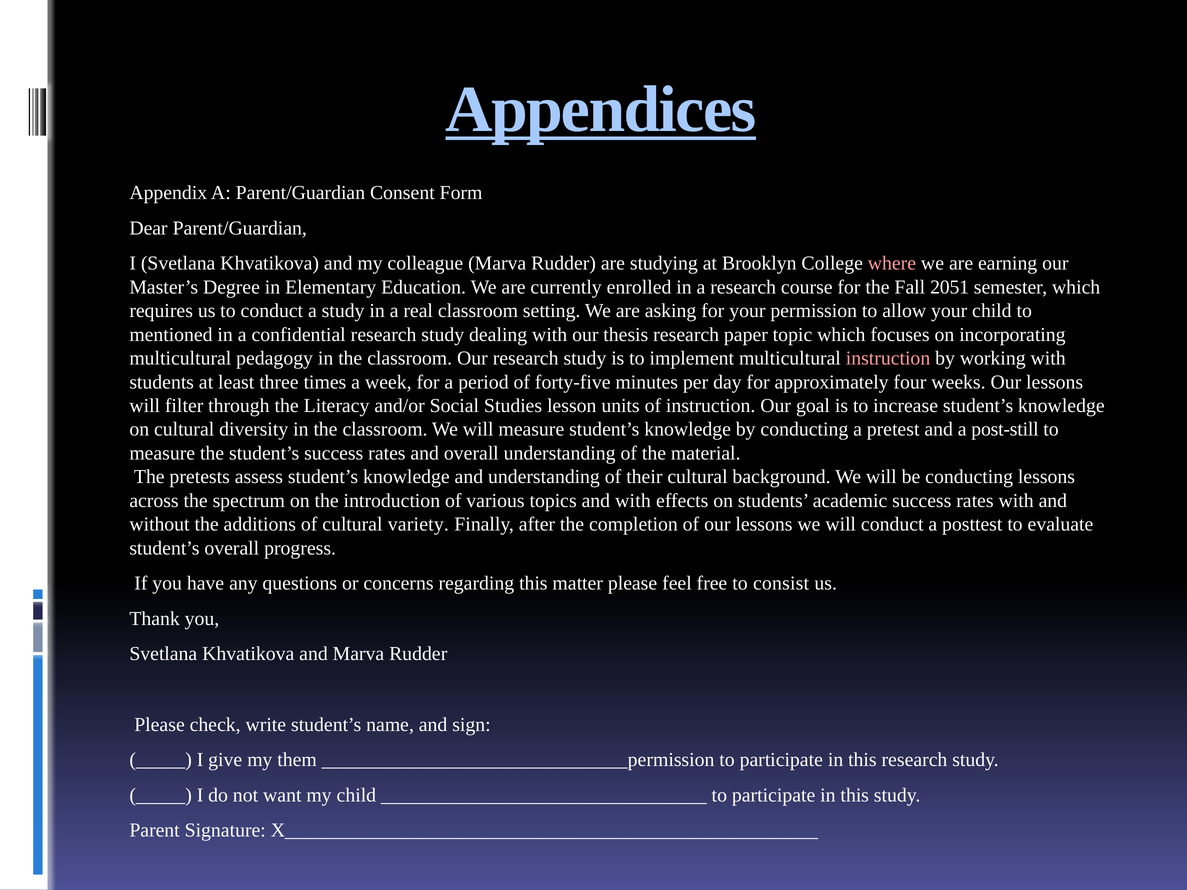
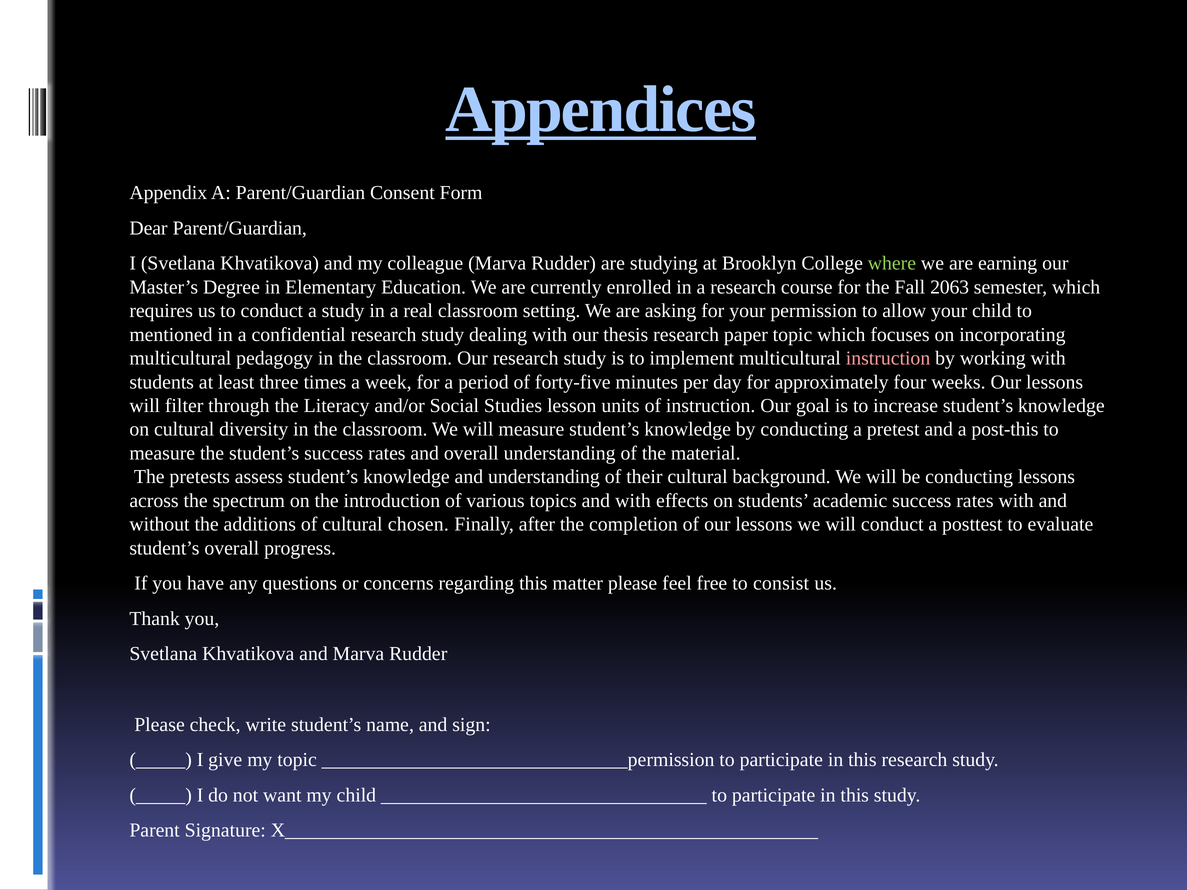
where colour: pink -> light green (892, 263)
2051: 2051 -> 2063 (950, 287)
post-still: post-still -> post-this (1005, 430)
variety: variety -> chosen (418, 525)
my them: them -> topic (297, 760)
